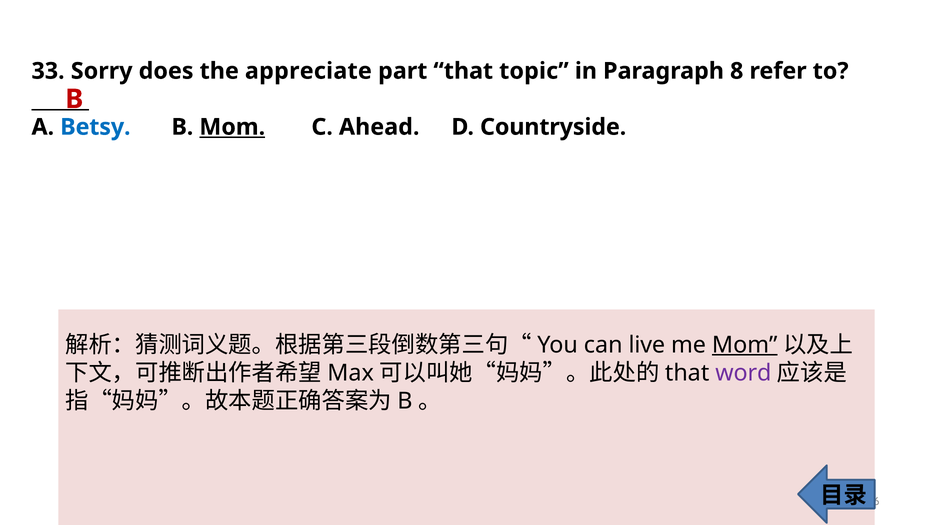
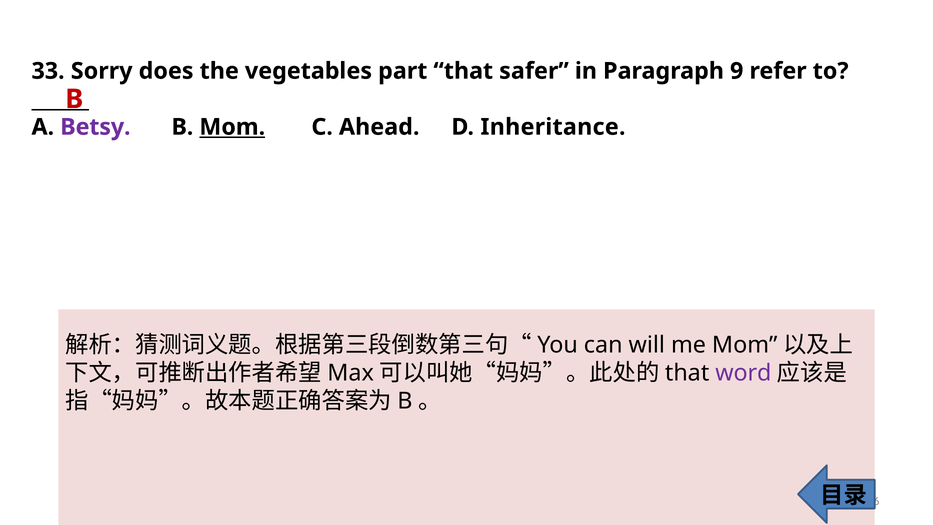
appreciate: appreciate -> vegetables (308, 71)
topic: topic -> safer (534, 71)
8: 8 -> 9 (737, 71)
Betsy colour: blue -> purple (95, 127)
Countryside: Countryside -> Inheritance (553, 127)
live: live -> will (647, 345)
Mom underline: present -> none (745, 345)
